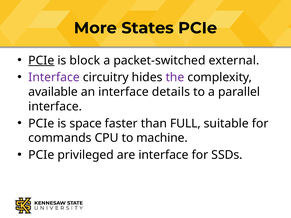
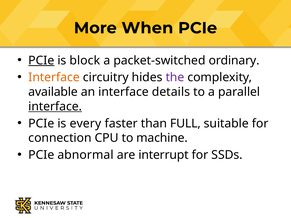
States: States -> When (147, 28)
external: external -> ordinary (234, 61)
Interface colour: purple -> orange (54, 77)
interface underline: none -> present (55, 107)
space: space -> every (86, 124)
commands: commands -> connection (60, 138)
privileged: privileged -> abnormal (86, 155)
are interface: interface -> interrupt (164, 155)
